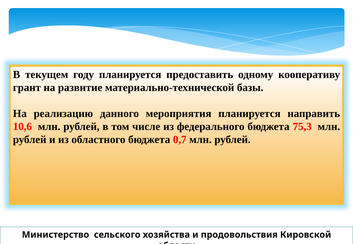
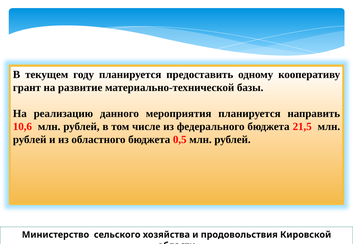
75,3: 75,3 -> 21,5 (302, 127)
0,7: 0,7 -> 0,5 (180, 140)
